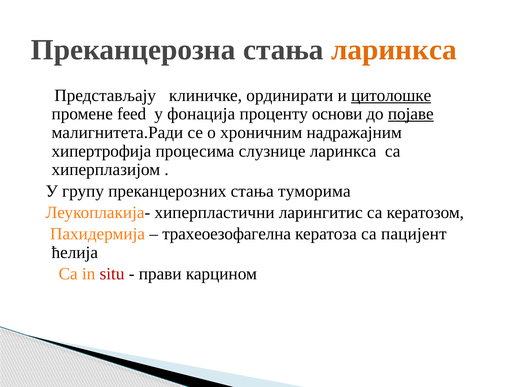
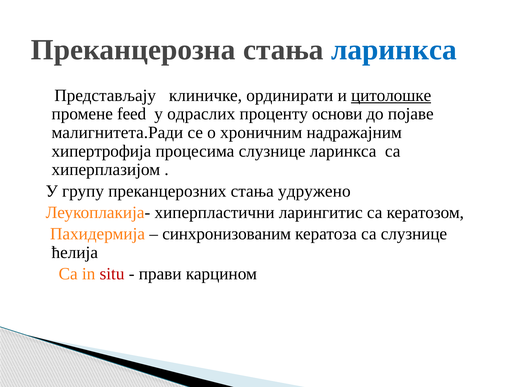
ларинкса colour: orange -> blue (394, 50)
фонација: фонација -> одраслих (201, 114)
појаве underline: present -> none (411, 114)
туморима: туморима -> удружено (314, 191)
трахеоезофагелна: трахеоезофагелна -> синхронизованим (227, 234)
са пацијент: пацијент -> слузнице (414, 234)
